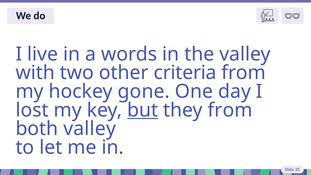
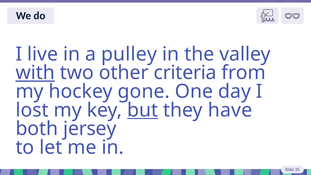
words: words -> pulley (129, 54)
with underline: none -> present (35, 73)
they from: from -> have (230, 110)
both valley: valley -> jersey (90, 129)
